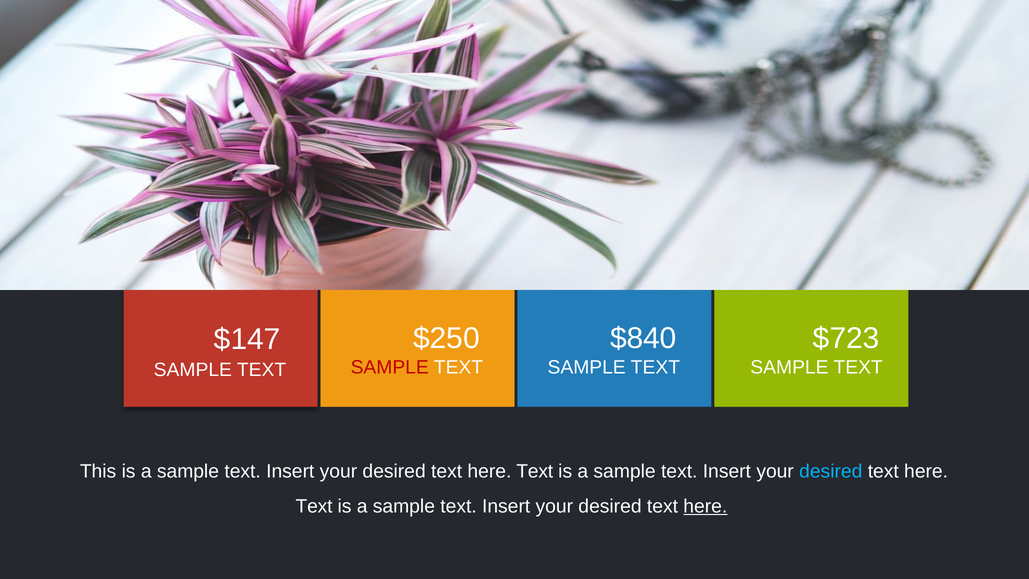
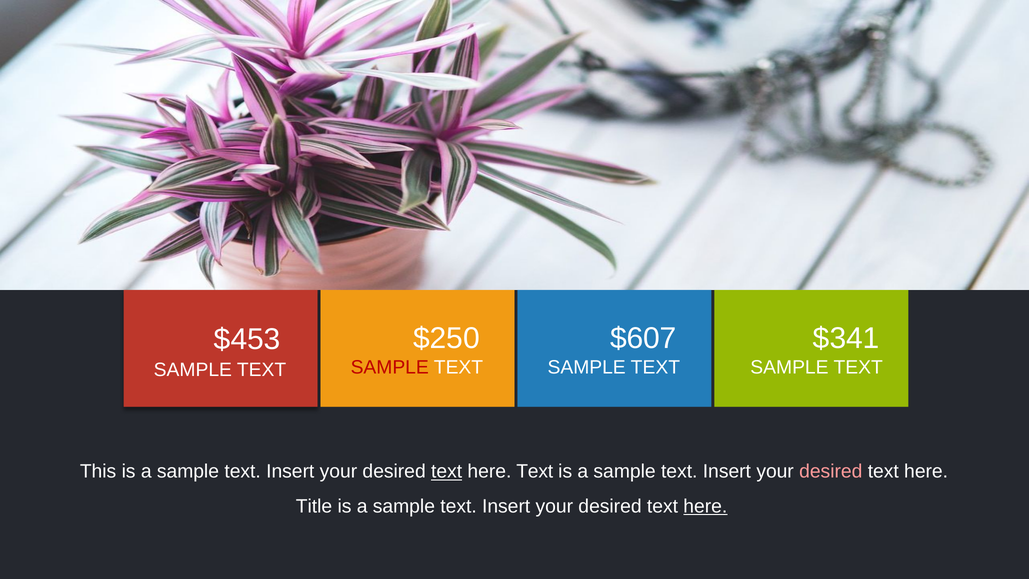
$840: $840 -> $607 (643, 338)
$723: $723 -> $341 (846, 338)
$147: $147 -> $453 (247, 339)
text underline: none -> present (447, 471)
desired colour: light blue -> pink (831, 471)
Text: Text -> Title (314, 506)
